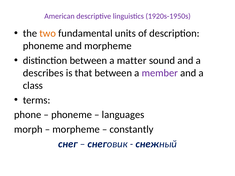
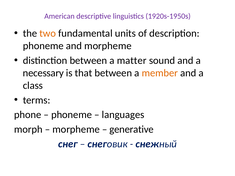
describes: describes -> necessary (43, 73)
member colour: purple -> orange (160, 73)
constantly: constantly -> generative (132, 129)
